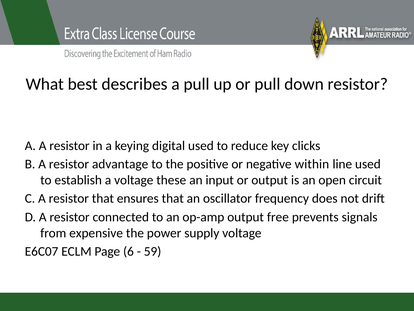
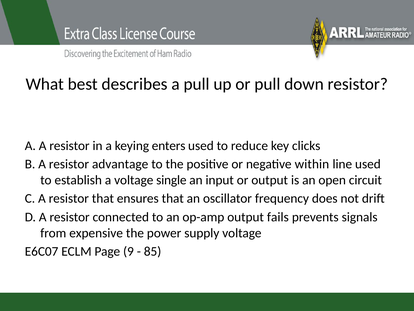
digital: digital -> enters (169, 145)
these: these -> single (171, 180)
free: free -> fails (278, 217)
6: 6 -> 9 (128, 251)
59: 59 -> 85 (153, 251)
